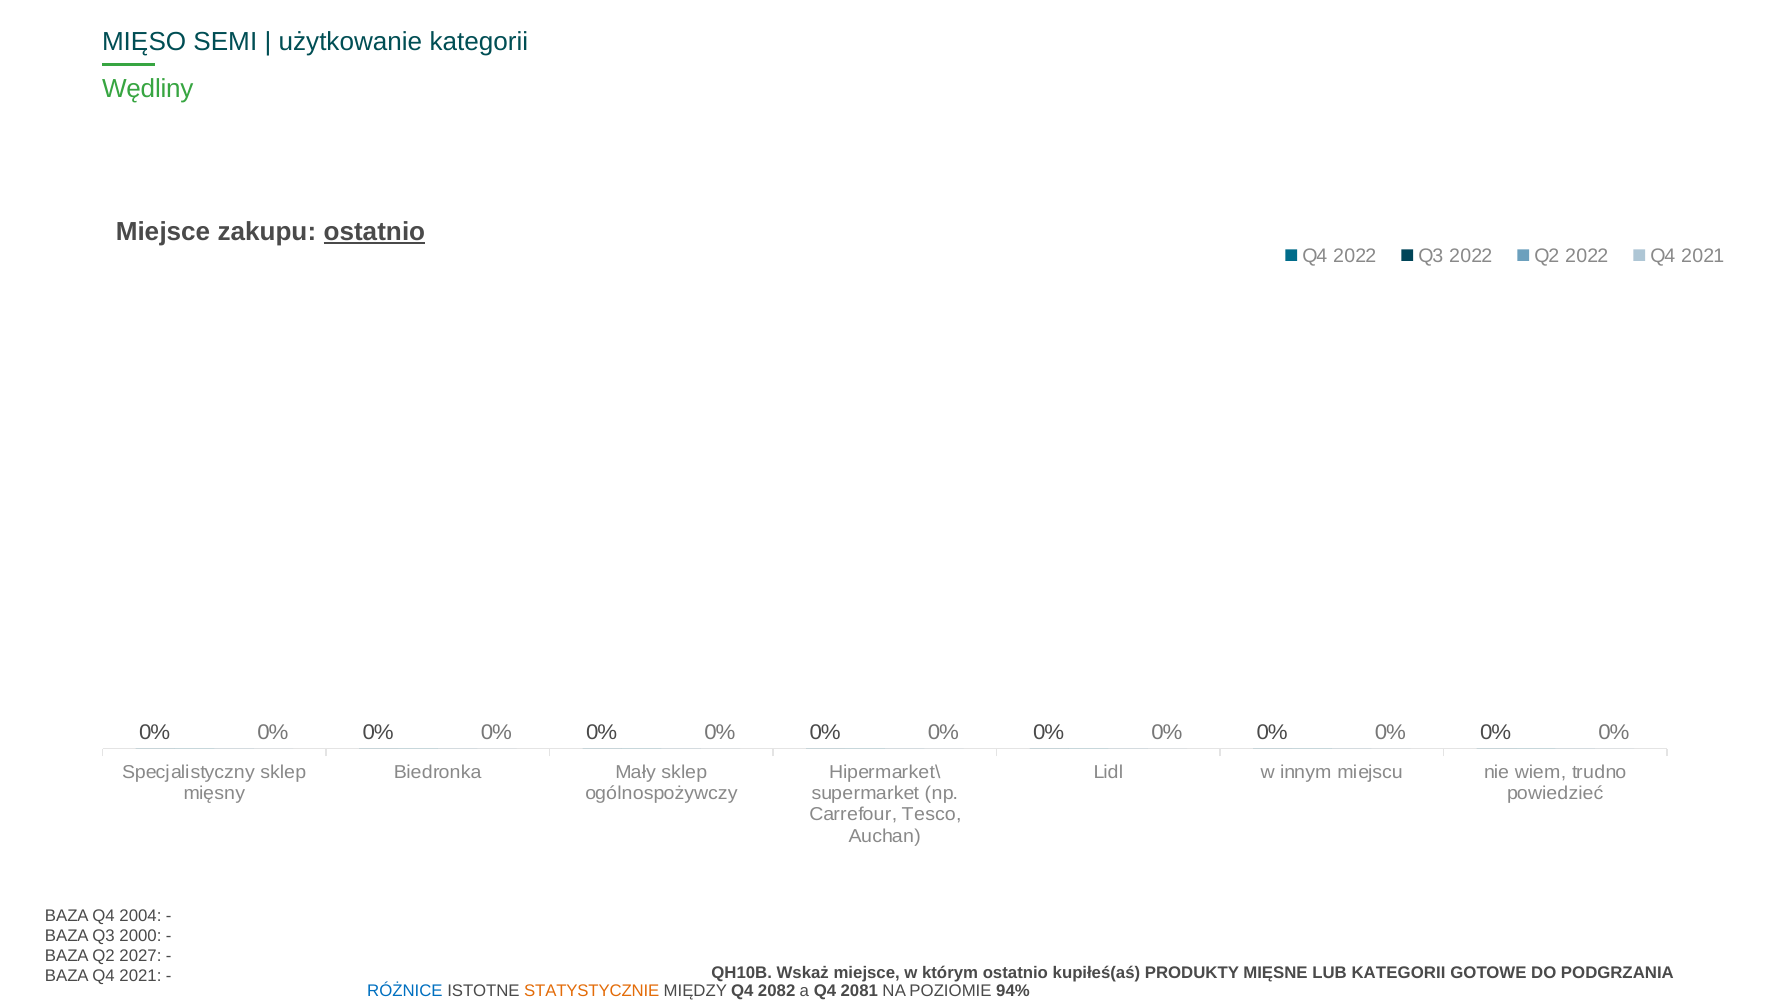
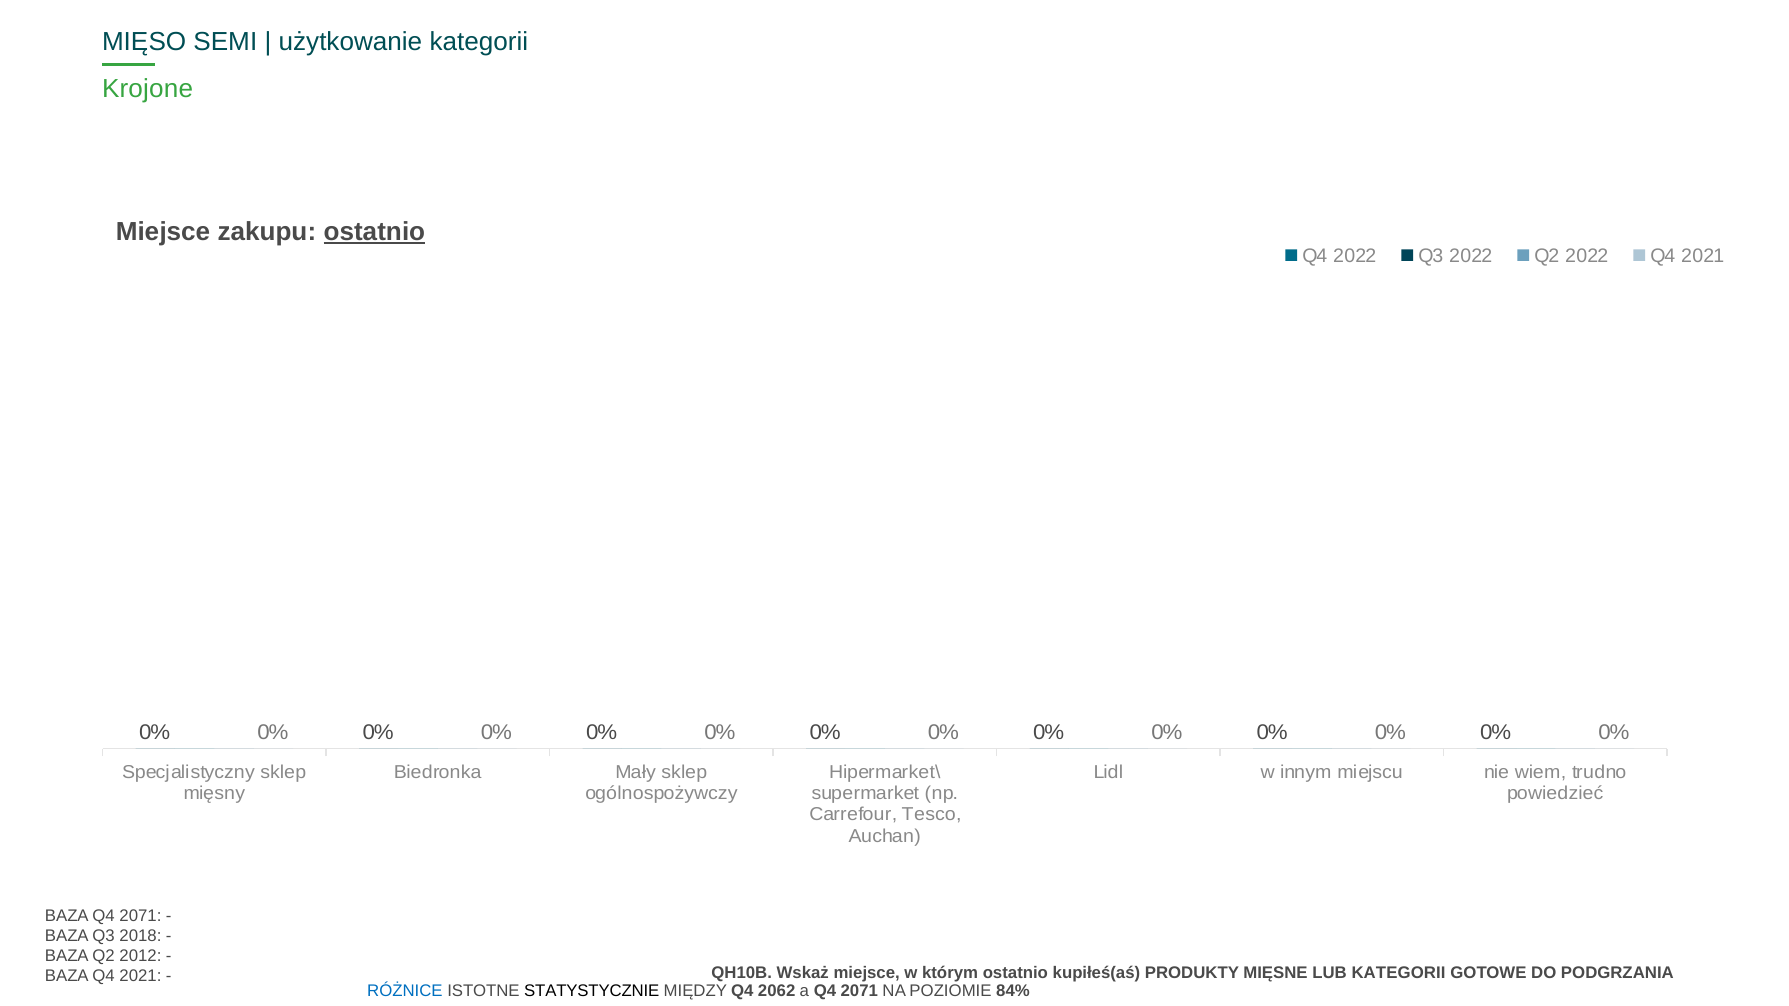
Wędliny: Wędliny -> Krojone (148, 89)
BAZA Q4 2004: 2004 -> 2071 (140, 916)
2000: 2000 -> 2018 (140, 936)
2027: 2027 -> 2012 (140, 956)
STATYSTYCZNIE colour: orange -> black (592, 992)
2082: 2082 -> 2062 (777, 992)
a Q4 2081: 2081 -> 2071 (859, 992)
94%: 94% -> 84% (1013, 992)
